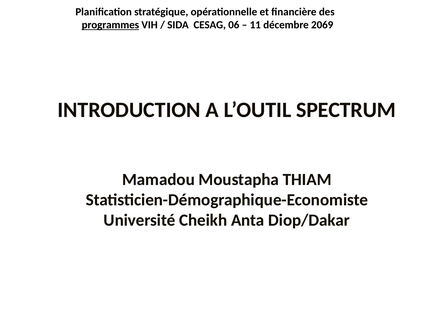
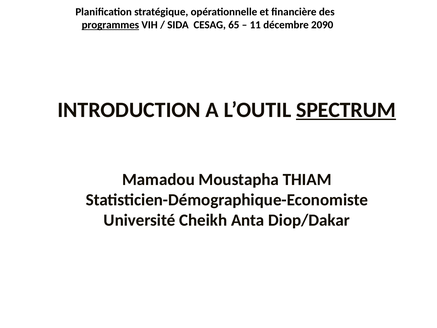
06: 06 -> 65 (234, 25)
2069: 2069 -> 2090 (322, 25)
SPECTRUM underline: none -> present (346, 110)
